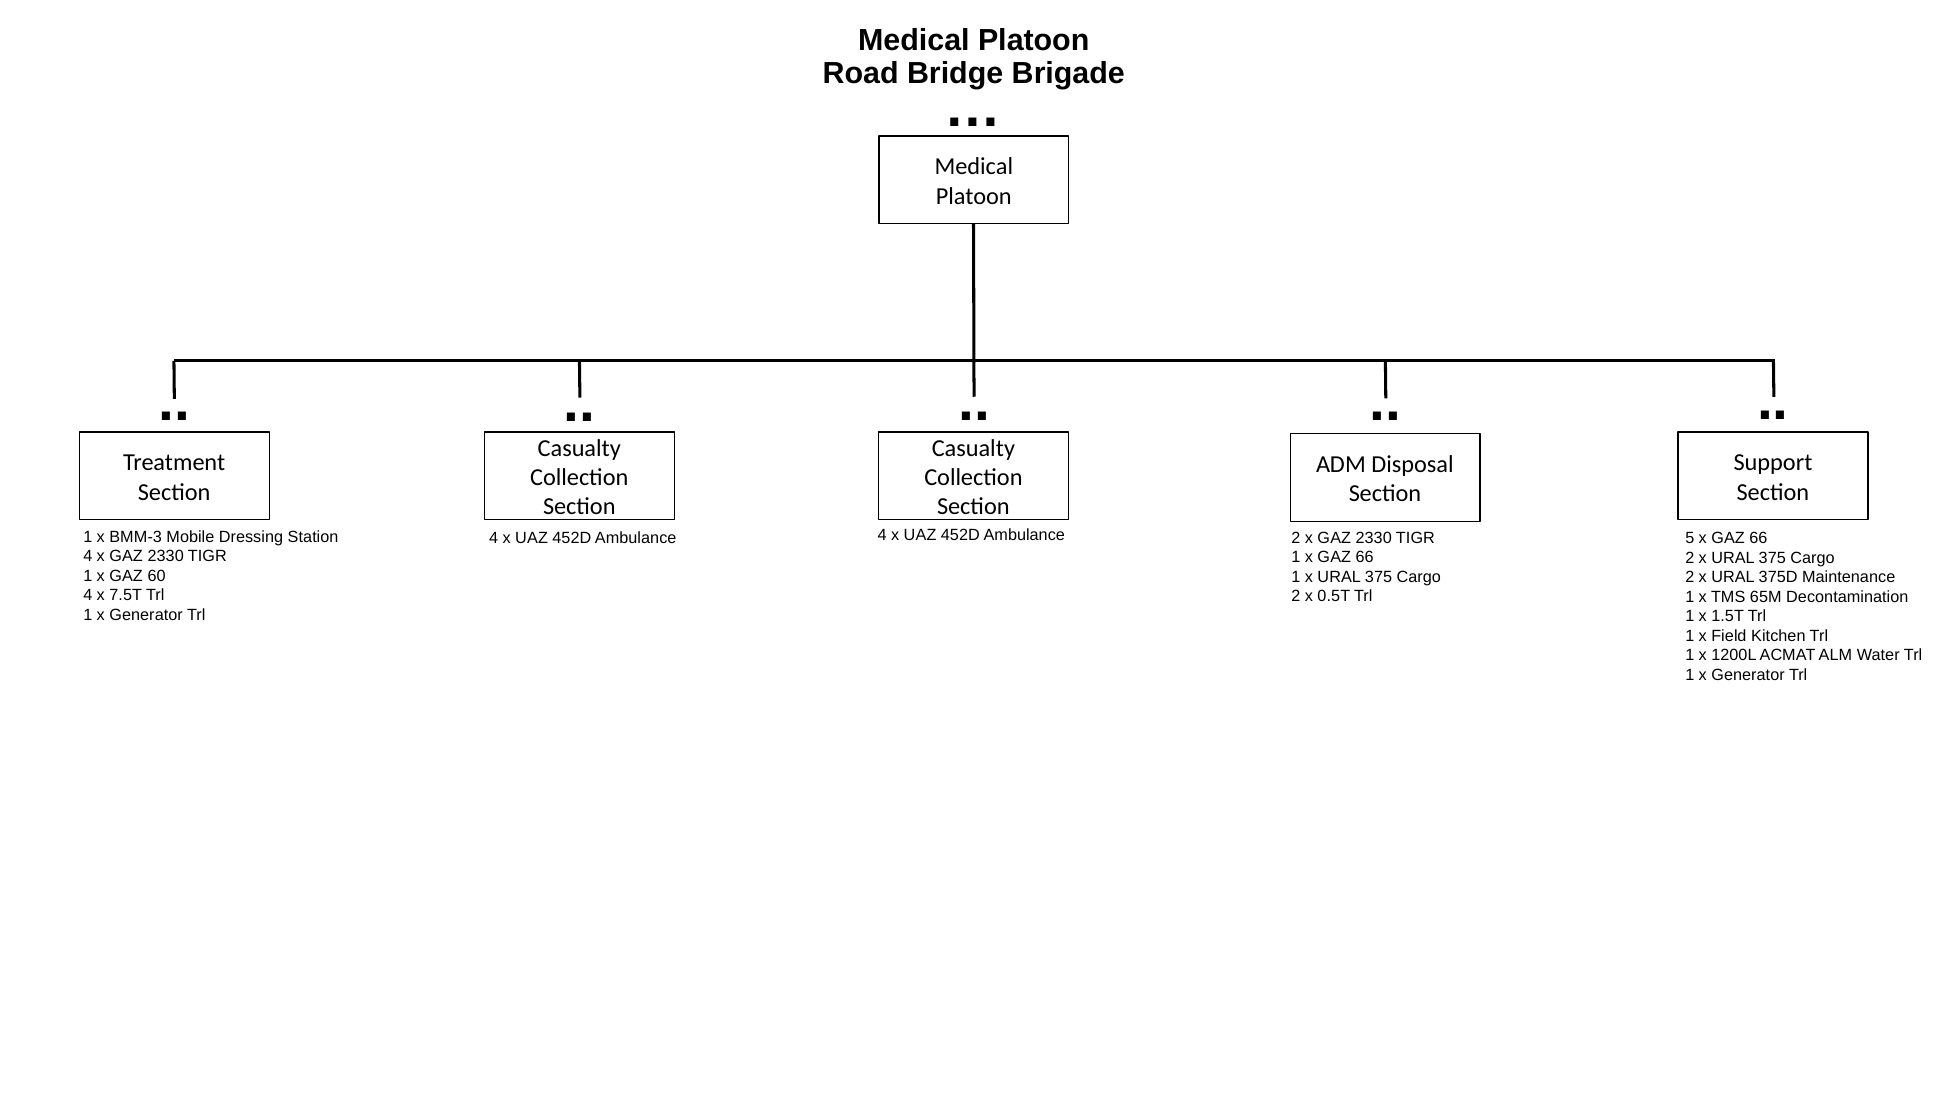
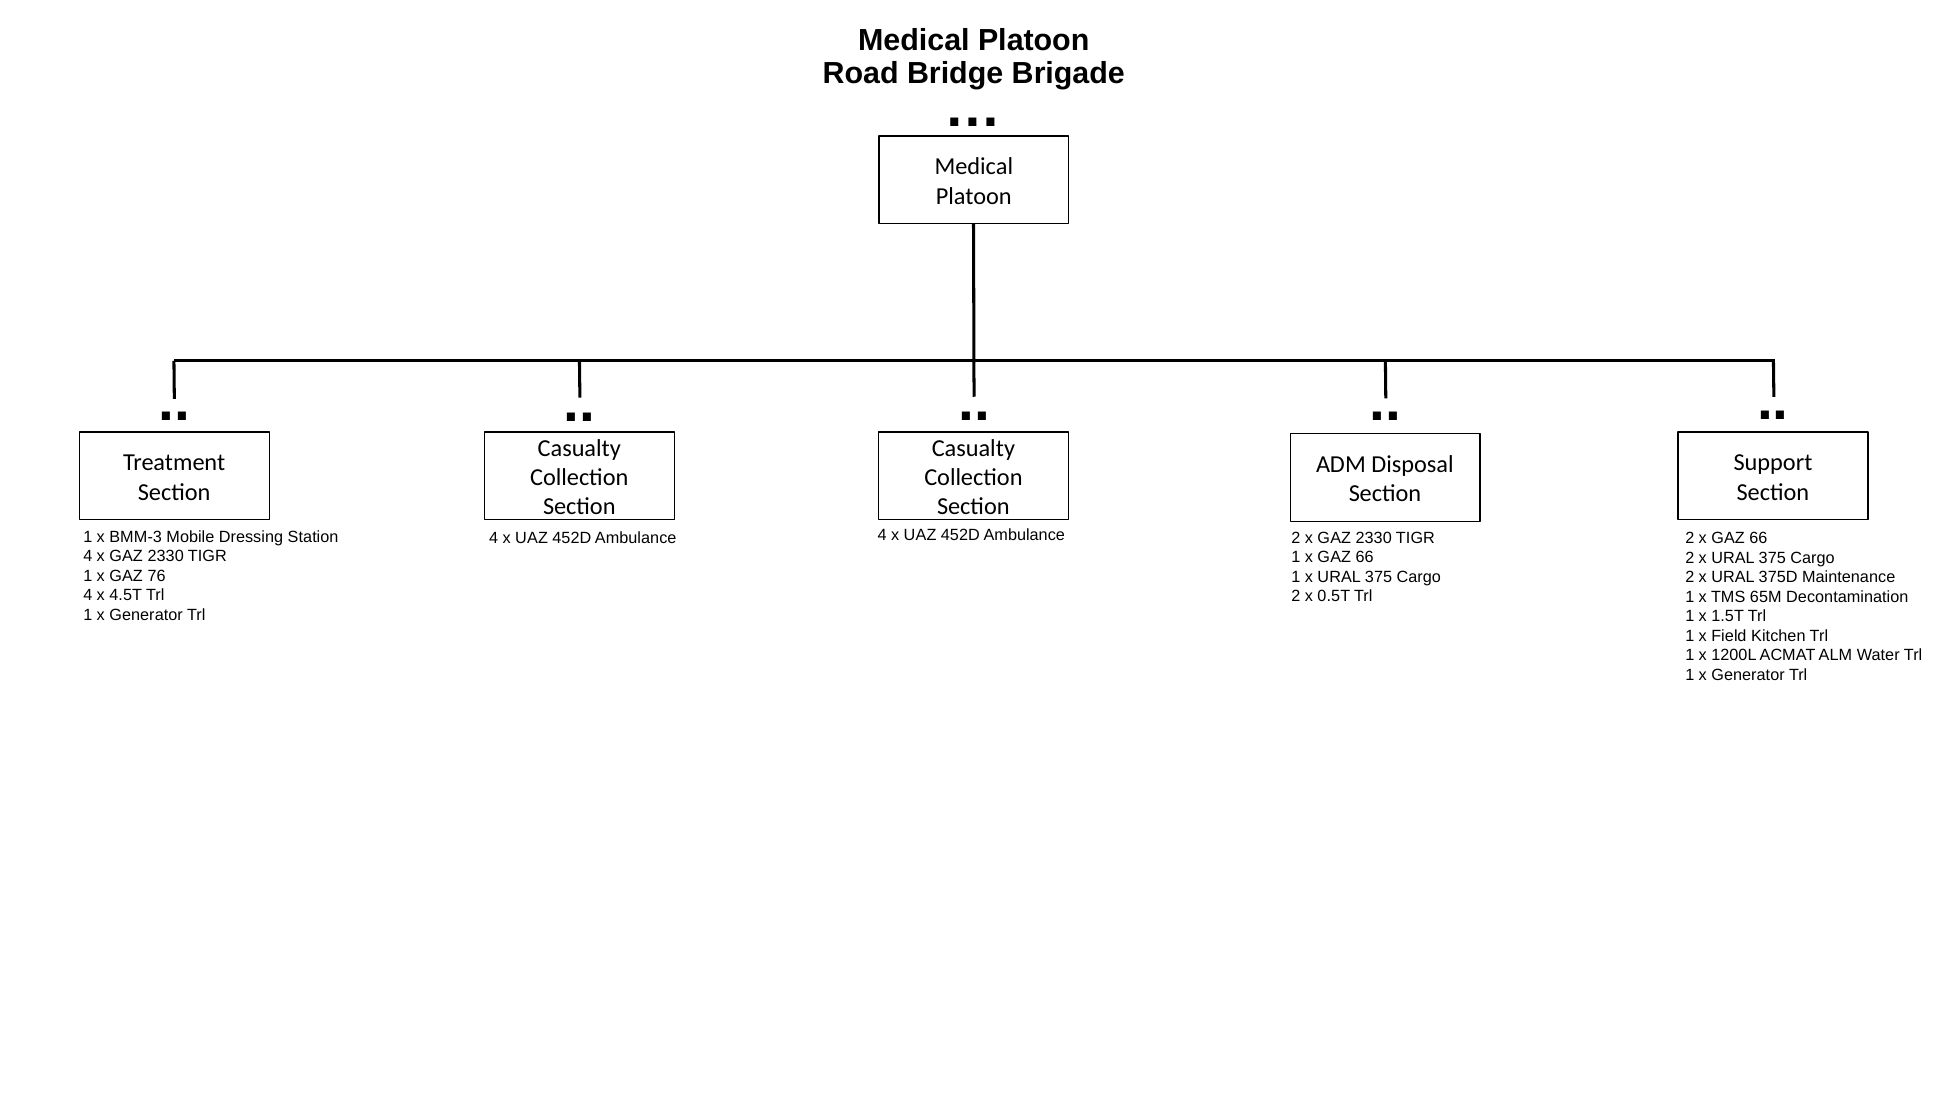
5: 5 -> 2 (1690, 538)
60: 60 -> 76 (157, 576)
7.5T: 7.5T -> 4.5T (126, 595)
